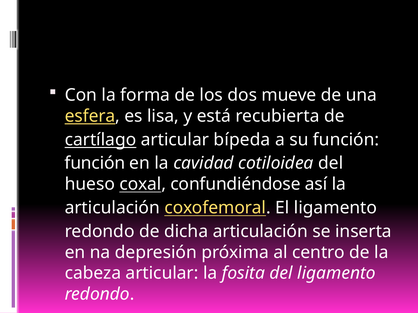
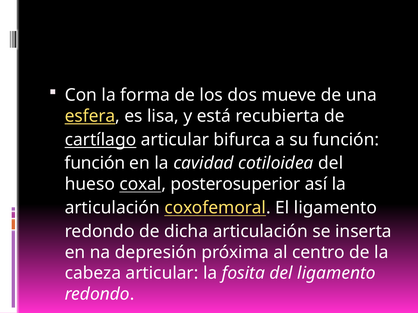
bípeda: bípeda -> bifurca (242, 140)
confundiéndose: confundiéndose -> posterosuperior (236, 184)
